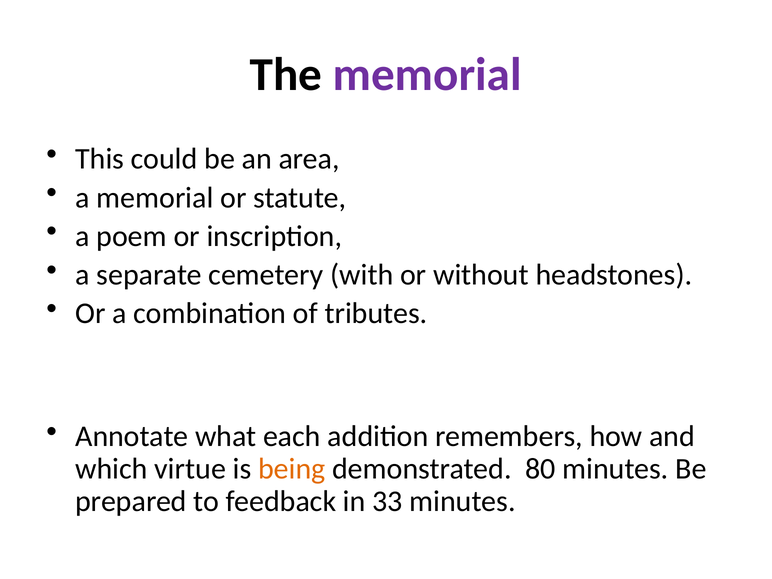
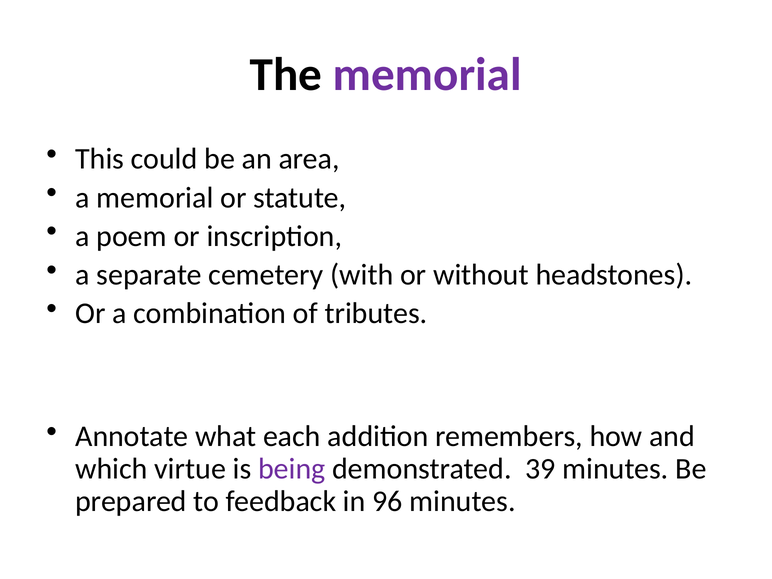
being colour: orange -> purple (292, 469)
80: 80 -> 39 (540, 469)
33: 33 -> 96 (387, 501)
